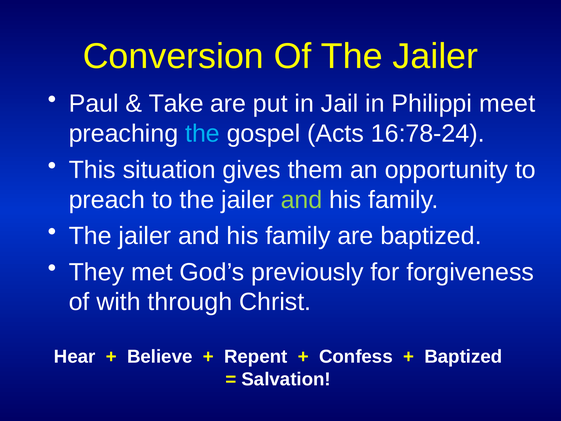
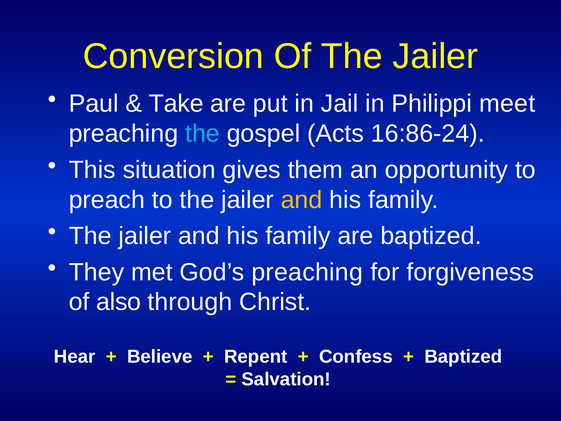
16:78-24: 16:78-24 -> 16:86-24 (428, 134)
and colour: light green -> yellow (302, 200)
God’s previously: previously -> preaching (307, 272)
with: with -> also (119, 302)
